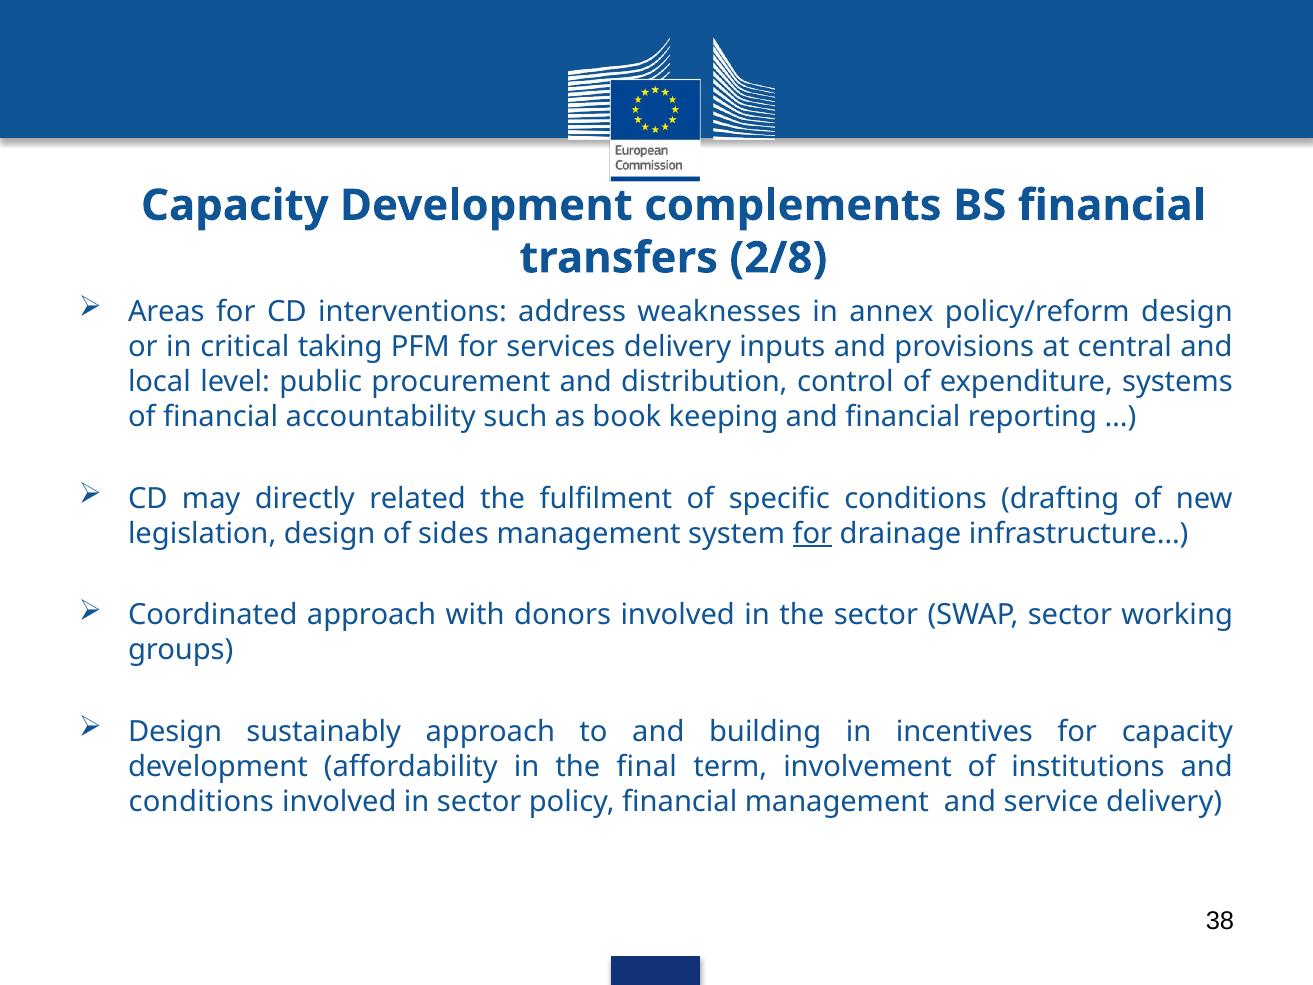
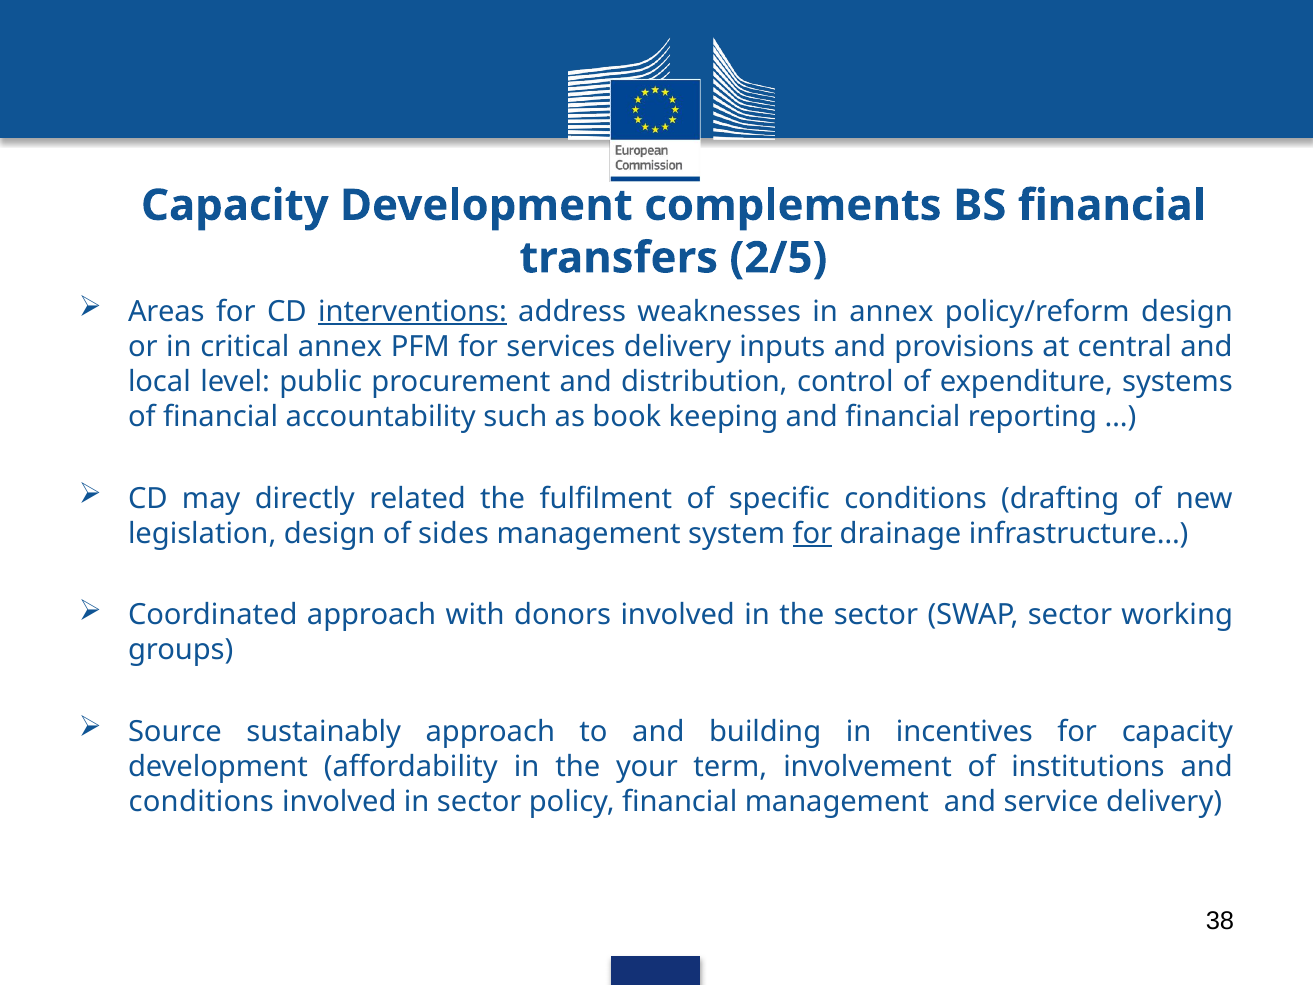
2/8: 2/8 -> 2/5 (778, 258)
interventions underline: none -> present (412, 312)
critical taking: taking -> annex (340, 347)
Design: Design -> Source (175, 732)
final: final -> your (647, 767)
